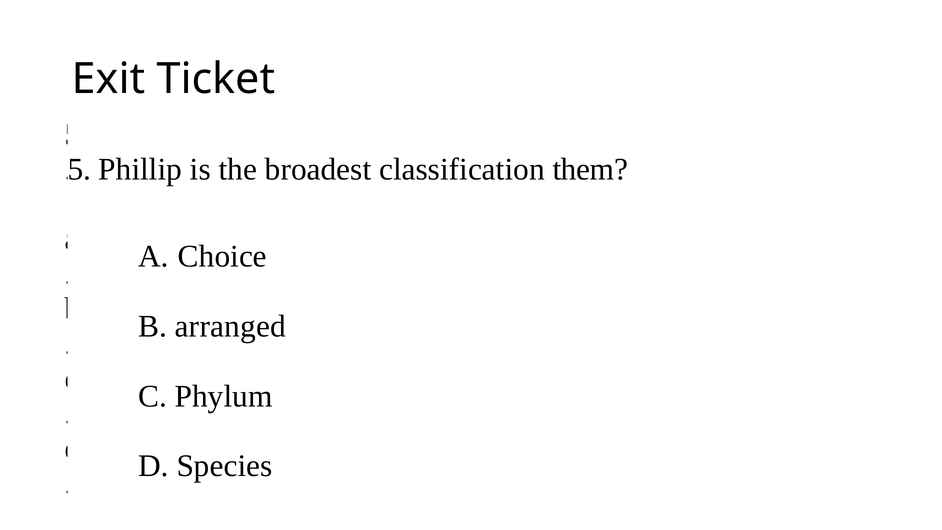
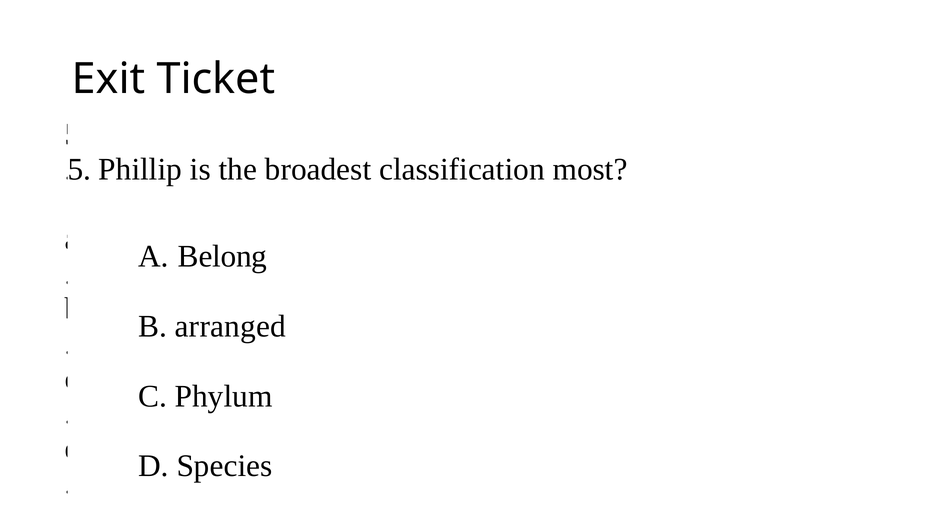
them: them -> most (590, 169)
Choice: Choice -> Belong (223, 256)
